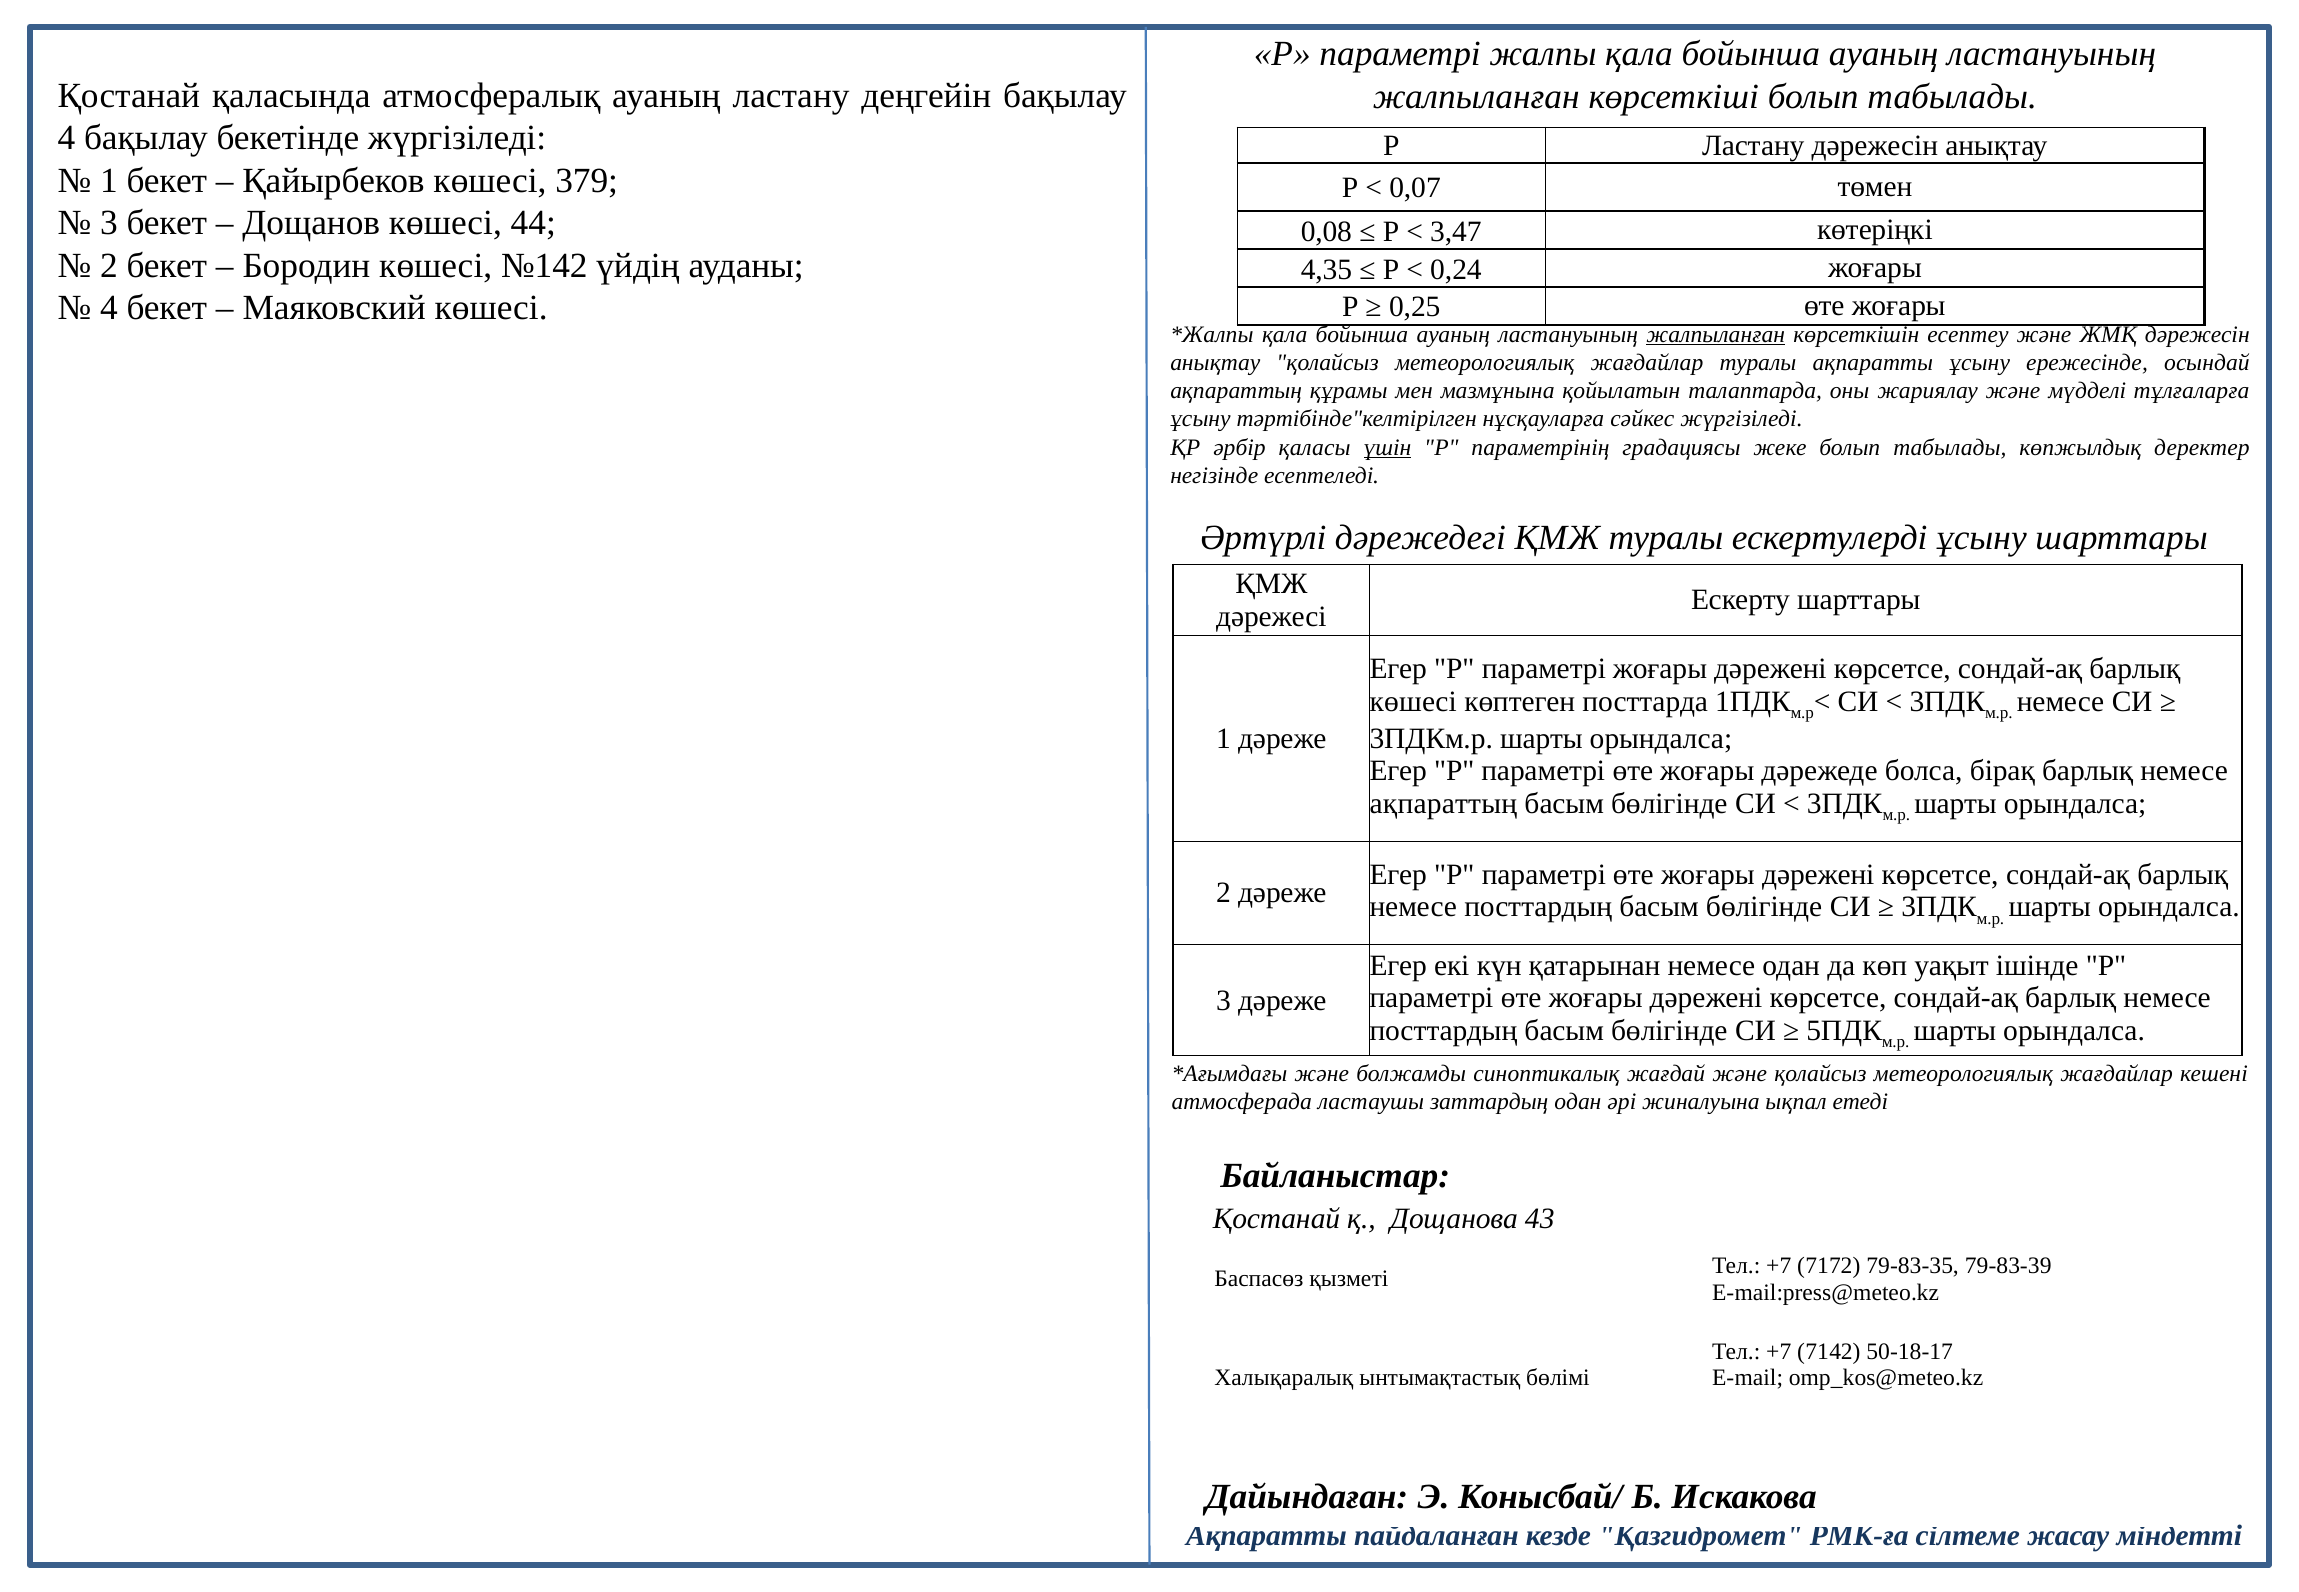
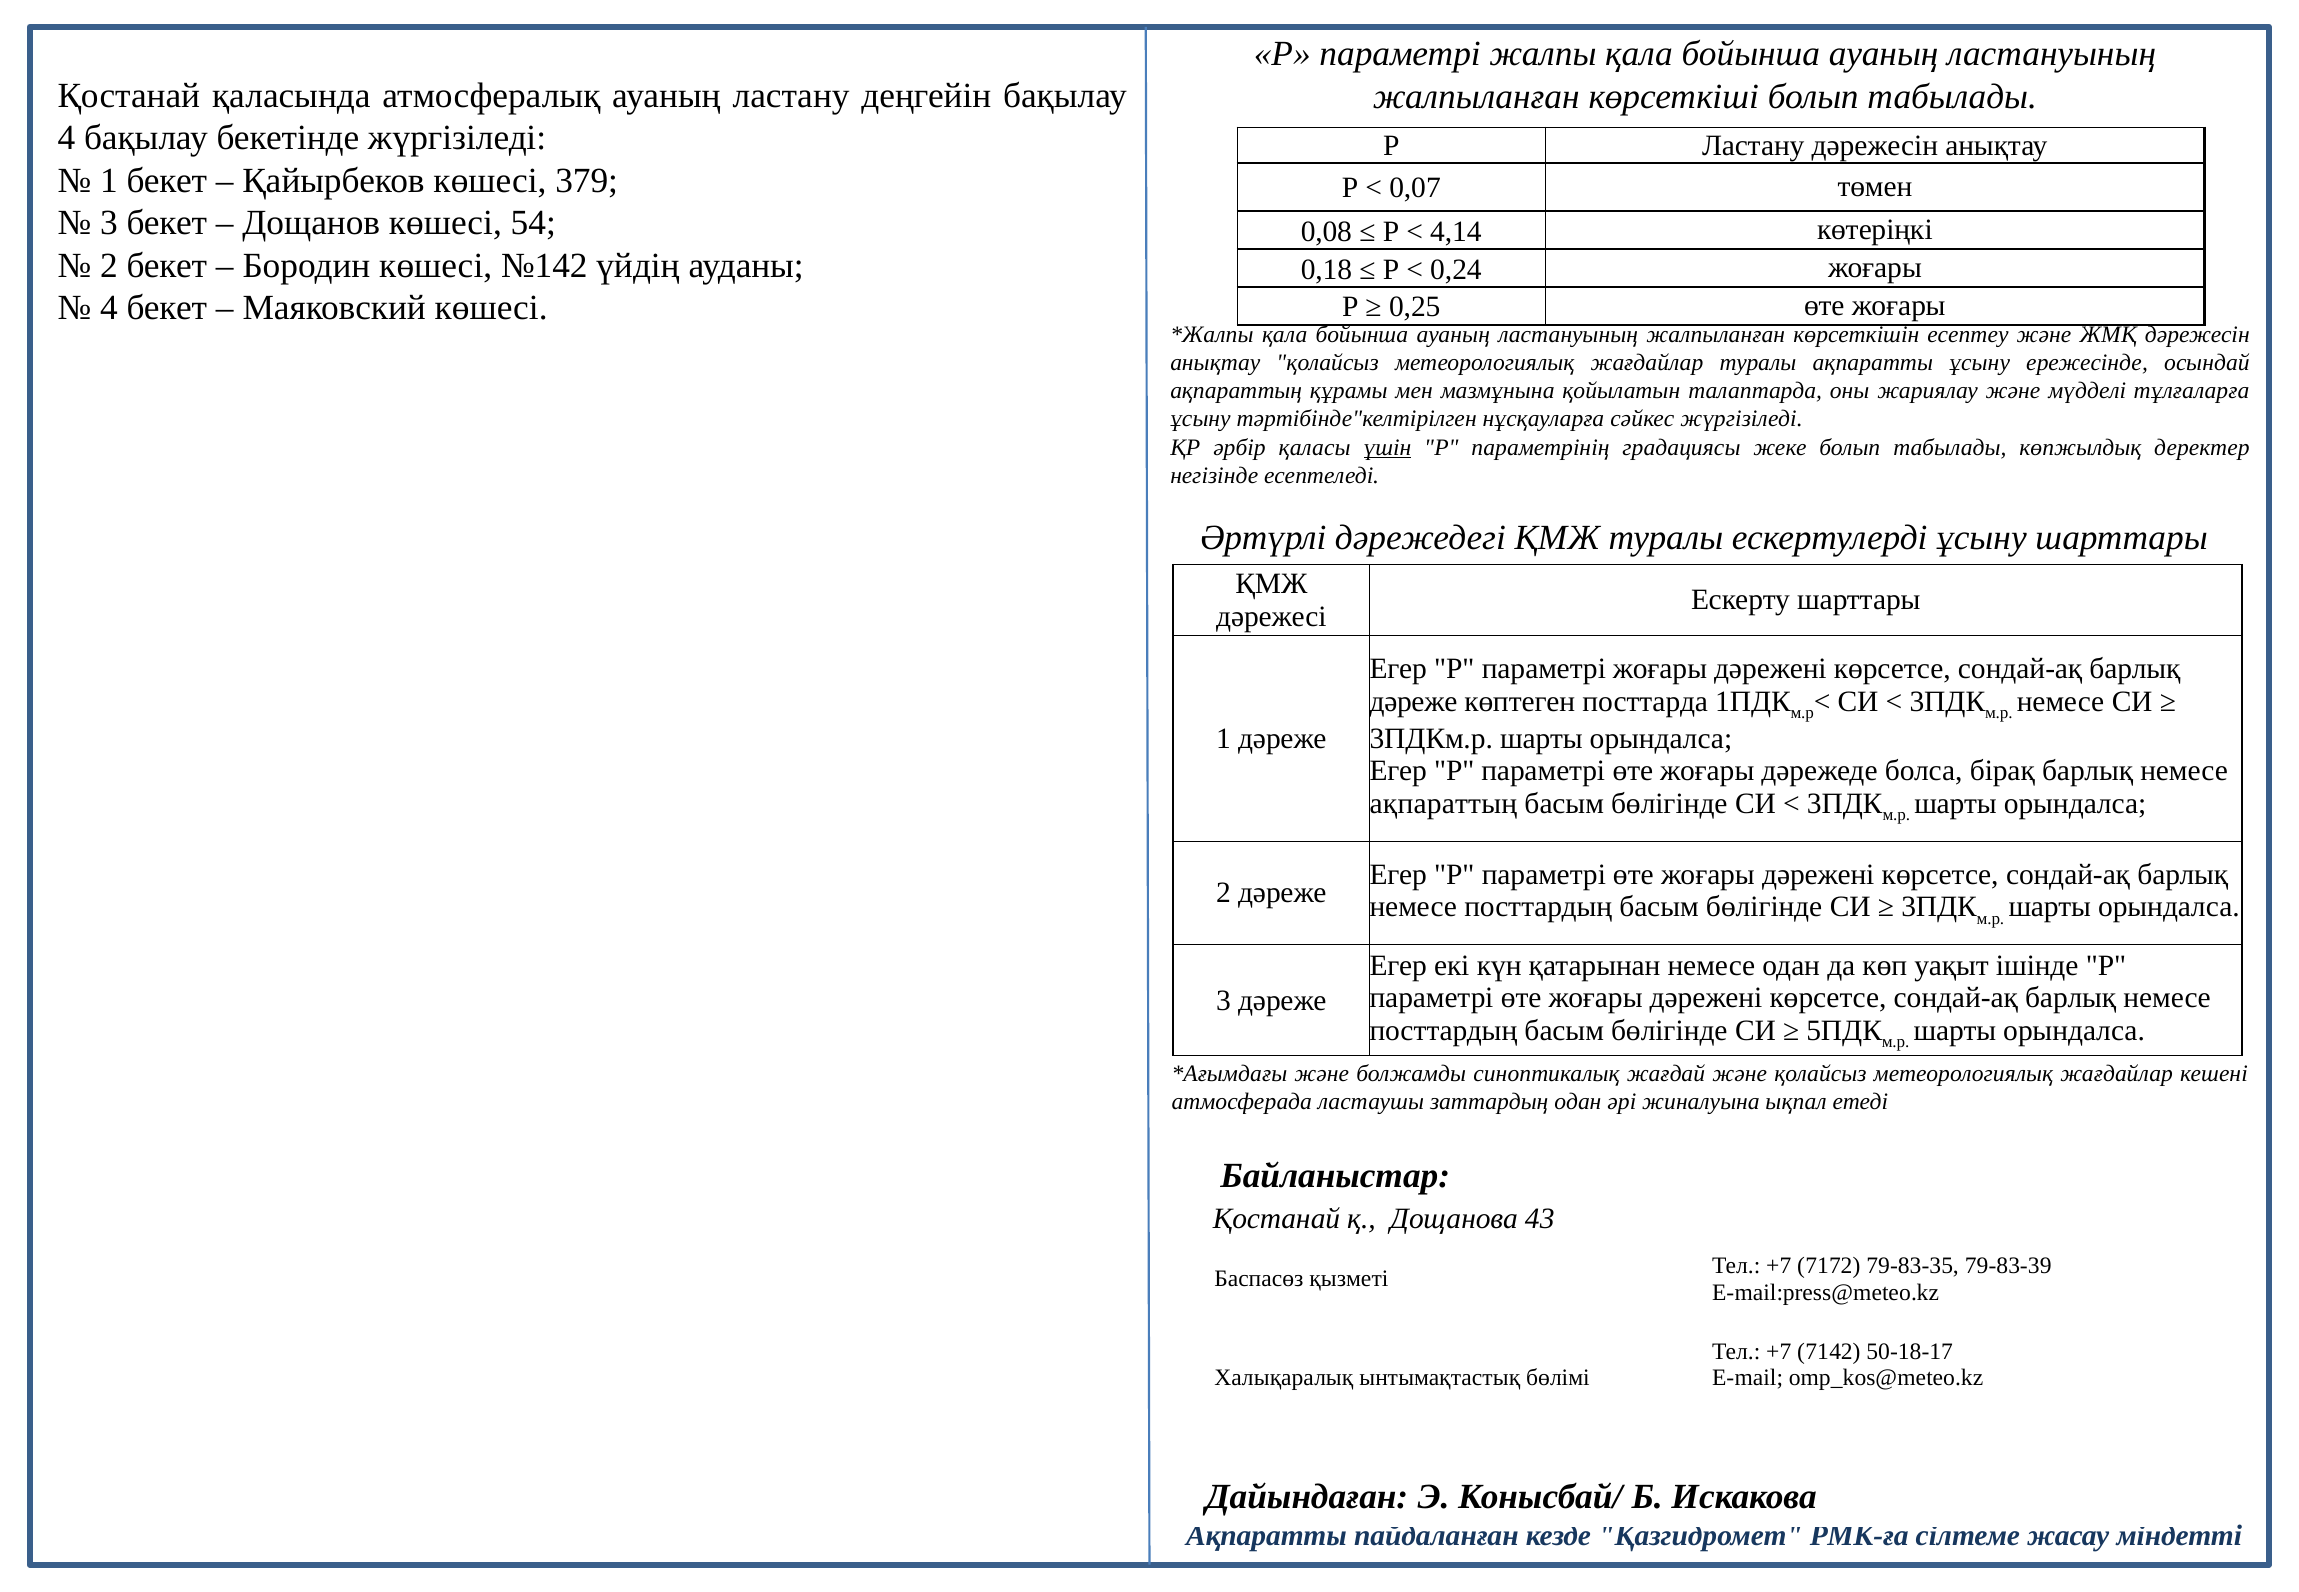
44: 44 -> 54 (533, 223)
3,47: 3,47 -> 4,14 (1456, 231)
4,35: 4,35 -> 0,18 (1326, 269)
жалпыланған underline: present -> none (1716, 334)
көшесі: көшесі -> дәреже (1413, 701)
